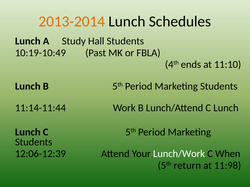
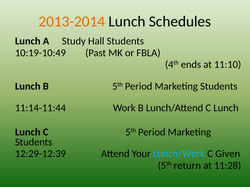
12:06-12:39: 12:06-12:39 -> 12:29-12:39 (40, 154)
Lunch/Work colour: white -> light blue (179, 154)
When: When -> Given (228, 154)
11:98: 11:98 -> 11:28 (228, 166)
